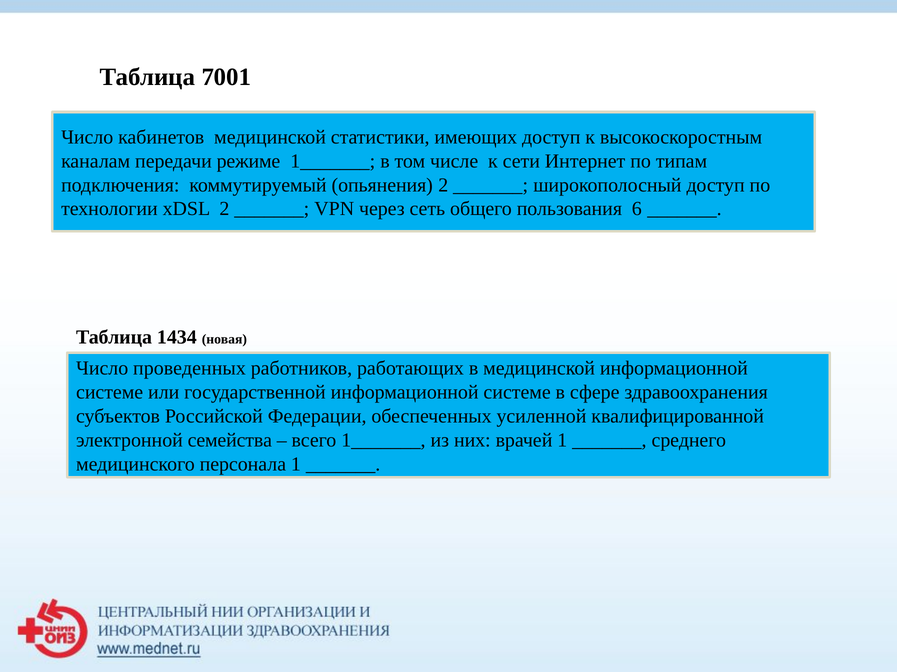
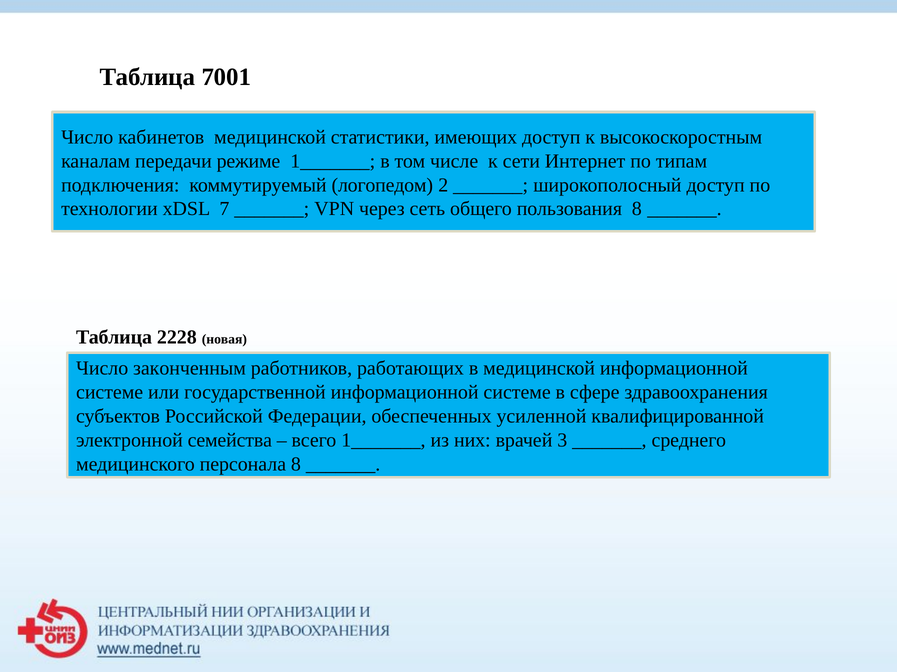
опьянения: опьянения -> логопедом (382, 185)
xDSL 2: 2 -> 7 (224, 209)
пользования 6: 6 -> 8 (637, 209)
1434: 1434 -> 2228 (177, 338)
проведенных: проведенных -> законченным (190, 369)
врачей 1: 1 -> 3 (562, 441)
персонала 1: 1 -> 8 (296, 464)
